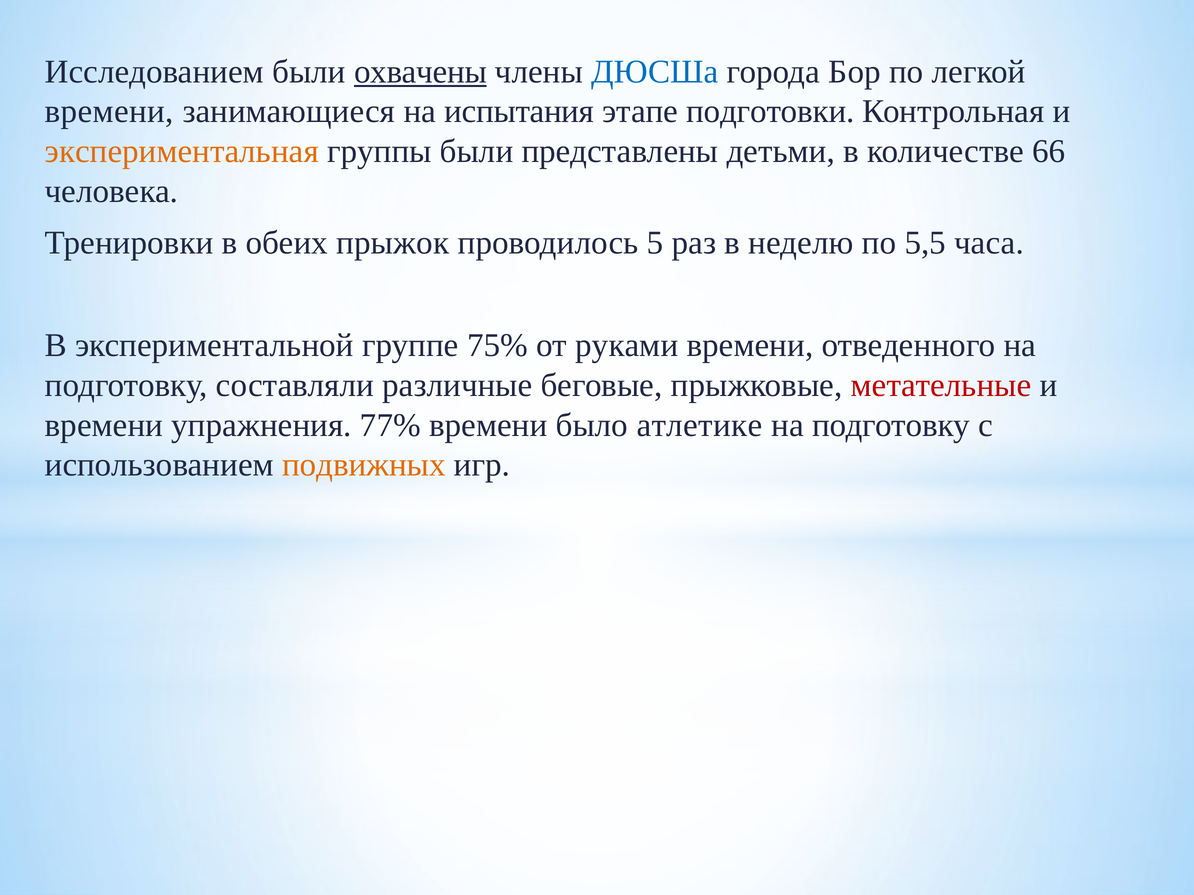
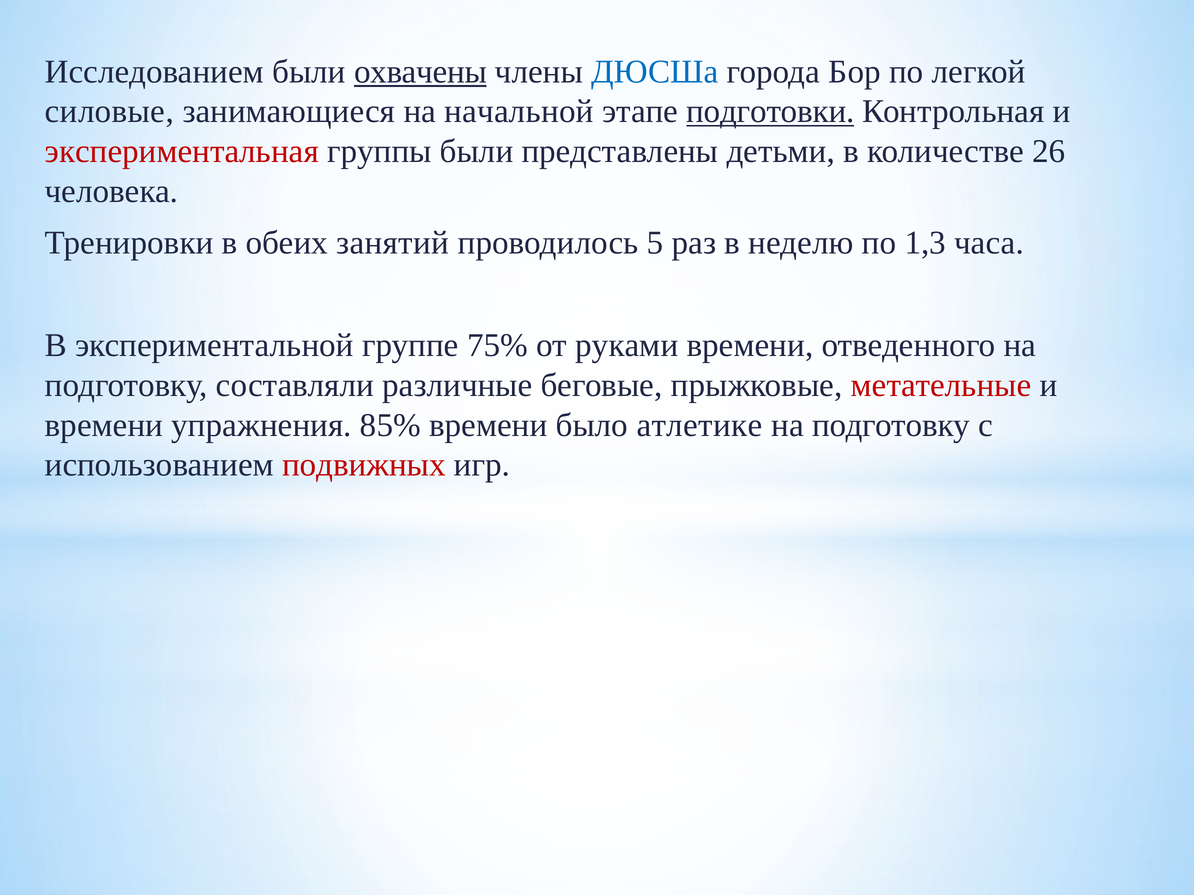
времени: времени -> силовые (109, 112)
испытания: испытания -> начальной (519, 112)
подготовки underline: none -> present (770, 112)
экспериментальная colour: orange -> red (182, 151)
66: 66 -> 26 (1049, 151)
прыжок: прыжок -> занятий (393, 243)
5,5: 5,5 -> 1,3 (925, 243)
77%: 77% -> 85% (390, 425)
подвижных colour: orange -> red (364, 465)
